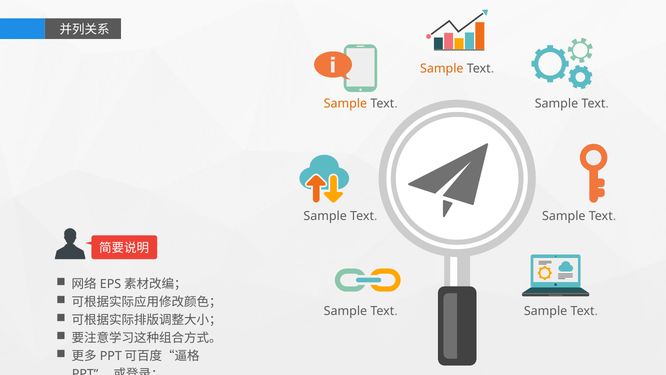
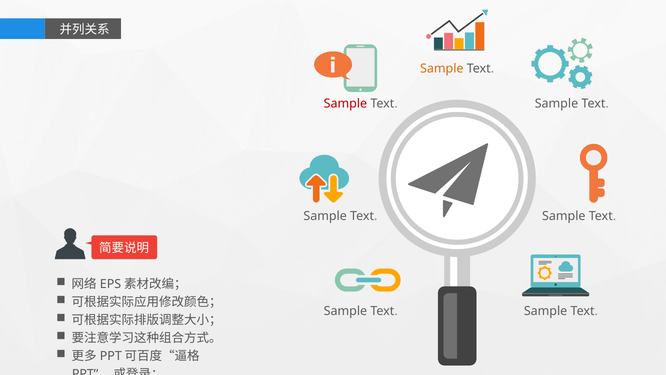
Sample colour: orange -> red (345, 104)
